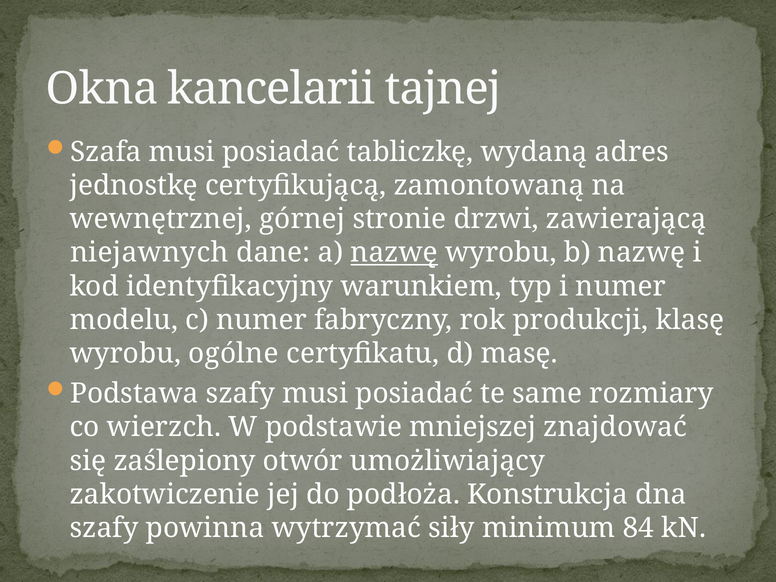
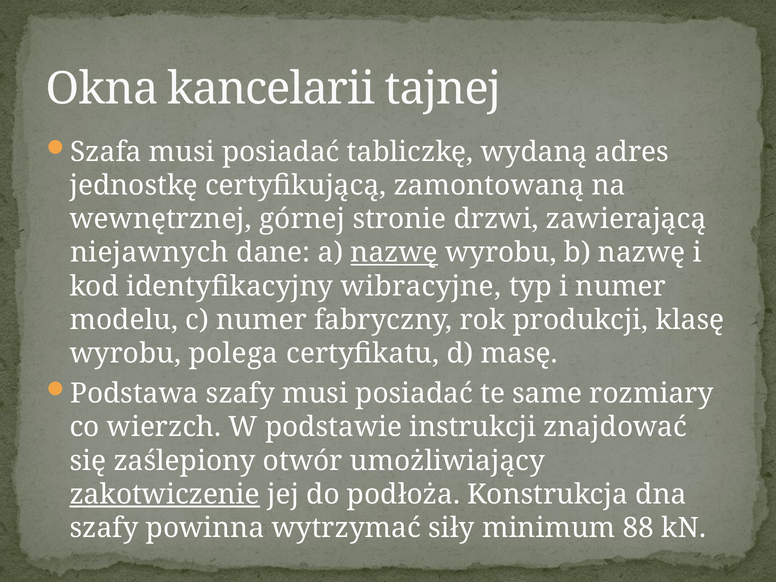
warunkiem: warunkiem -> wibracyjne (421, 286)
ogólne: ogólne -> polega (233, 354)
mniejszej: mniejszej -> instrukcji (473, 427)
zakotwiczenie underline: none -> present (165, 494)
84: 84 -> 88 (638, 528)
